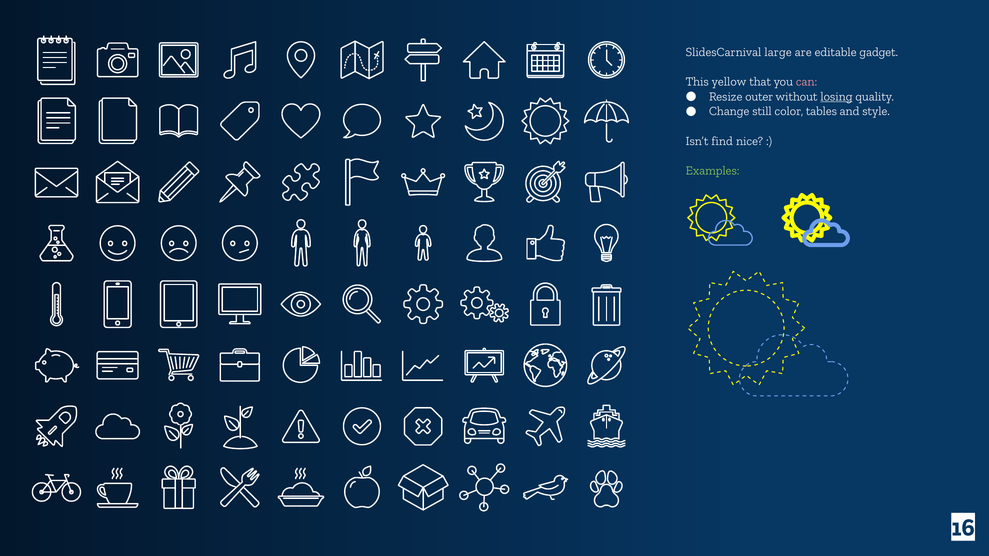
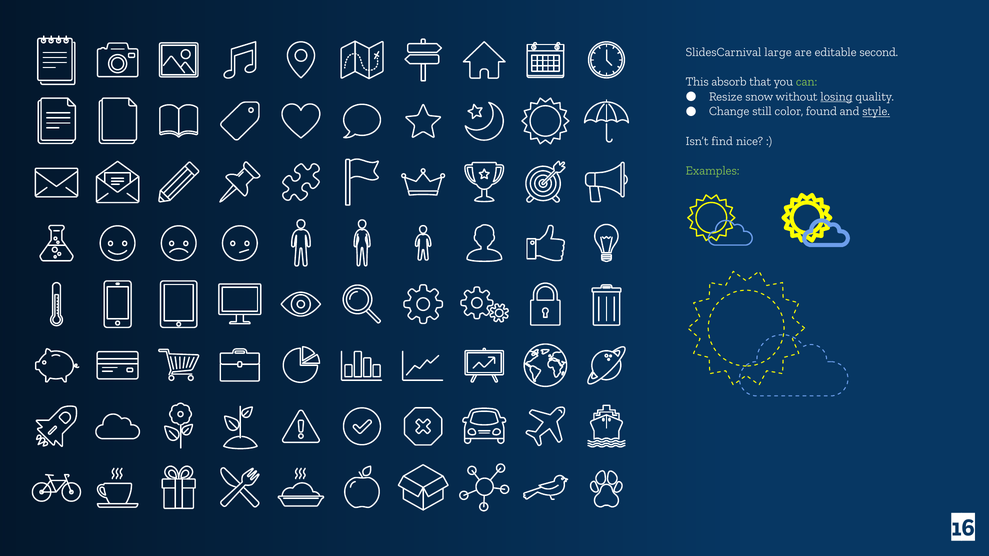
gadget: gadget -> second (879, 52)
yellow: yellow -> absorb (729, 82)
can colour: pink -> light green (807, 82)
outer: outer -> snow (759, 97)
tables: tables -> found (821, 111)
style underline: none -> present (876, 111)
